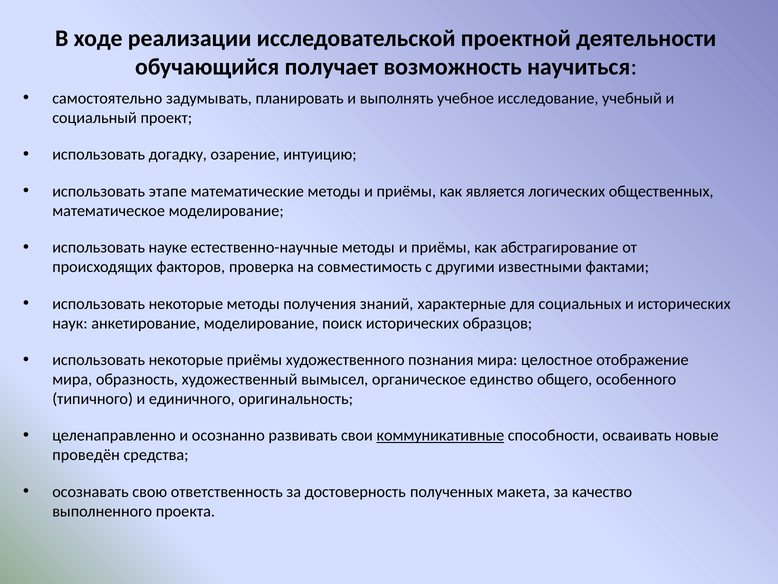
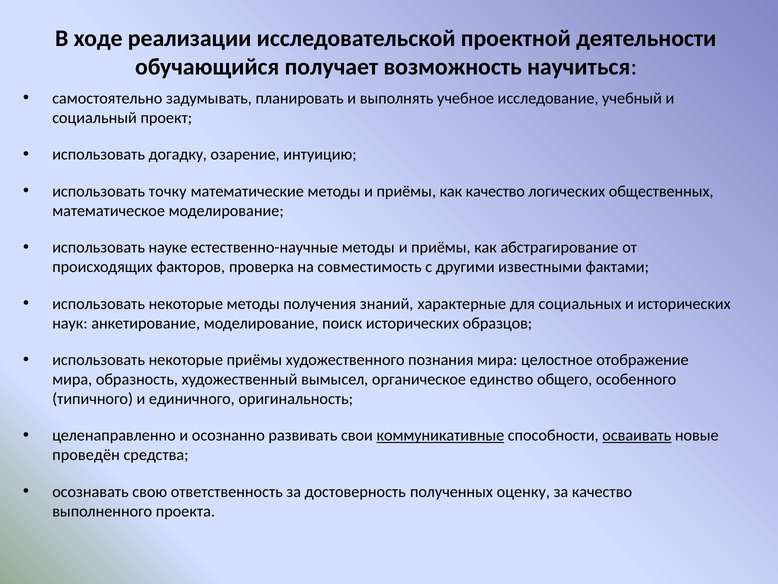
этапе: этапе -> точку (168, 191)
как является: является -> качество (495, 191)
осваивать underline: none -> present (637, 435)
макета: макета -> оценку (523, 491)
